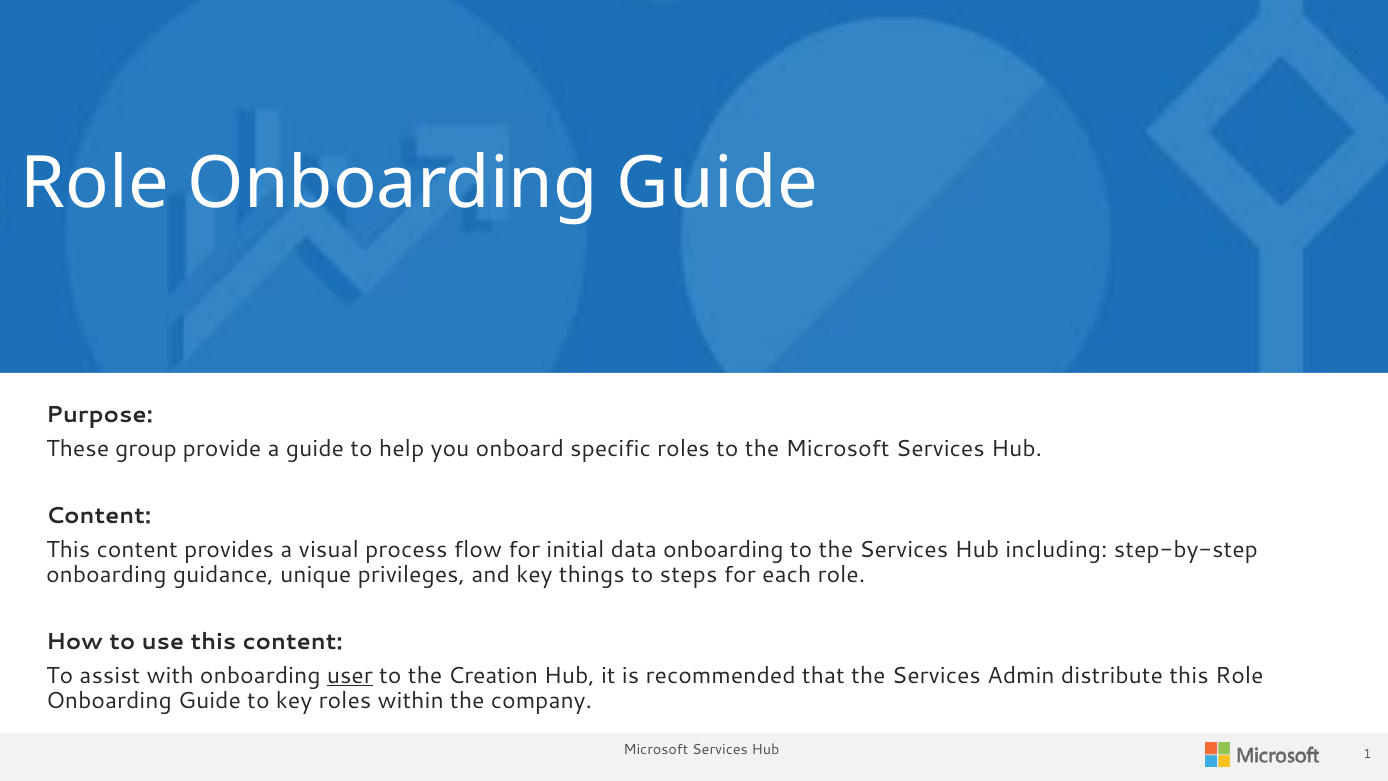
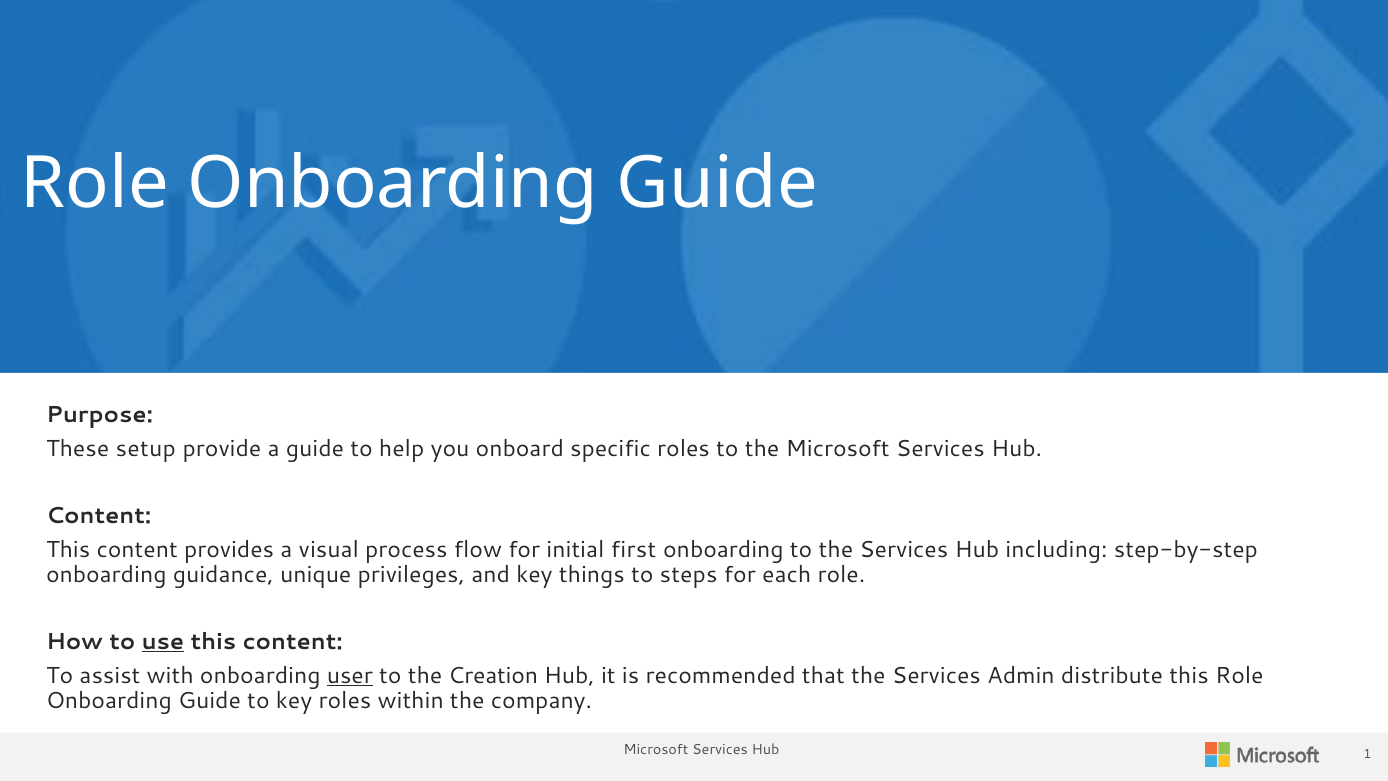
group: group -> setup (146, 448)
data: data -> first (634, 549)
use underline: none -> present (163, 642)
